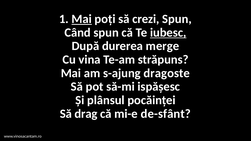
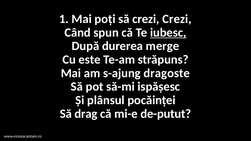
Mai underline: present -> none (82, 19)
crezi Spun: Spun -> Crezi (177, 19)
vina: vina -> este (90, 60)
de-sfânt: de-sfânt -> de-putut (166, 114)
